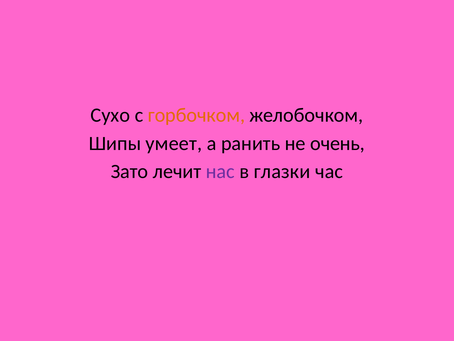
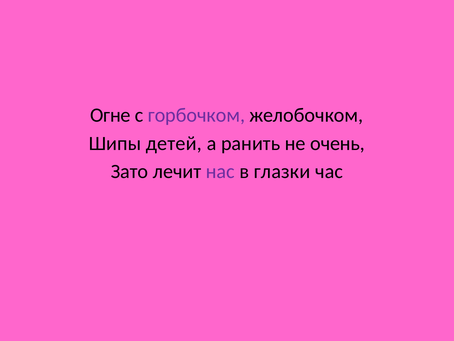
Сухо: Сухо -> Огне (110, 115)
горбочком colour: orange -> purple (196, 115)
умеет: умеет -> детей (174, 143)
